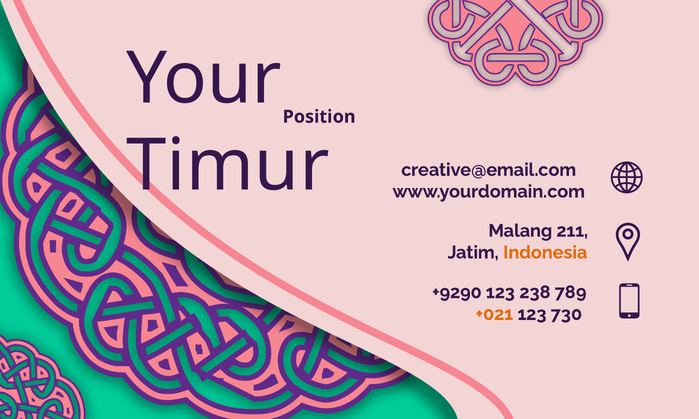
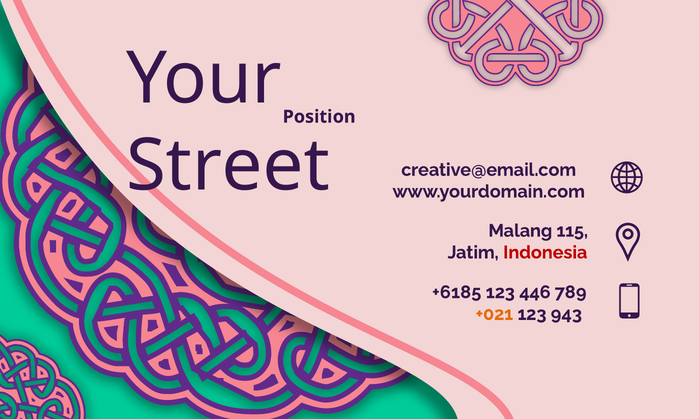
Timur: Timur -> Street (228, 166)
211: 211 -> 115 (572, 231)
Indonesia colour: orange -> red (545, 253)
+9290: +9290 -> +6185 (457, 292)
238: 238 -> 446 (535, 292)
730: 730 -> 943 (566, 314)
